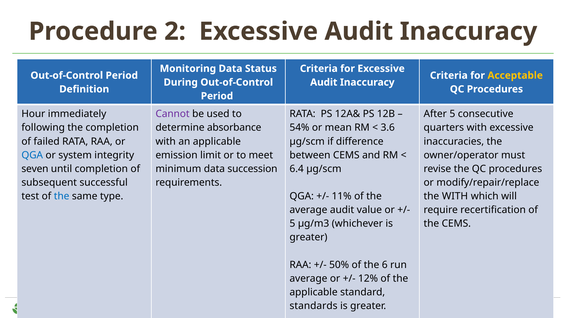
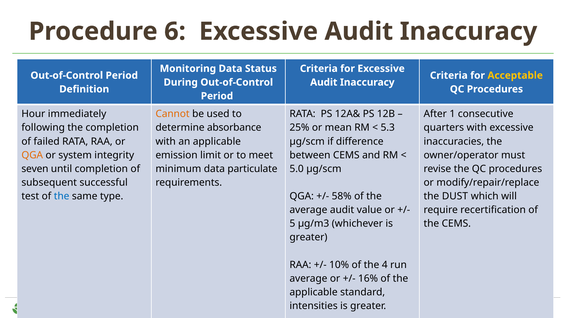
2: 2 -> 6 (175, 31)
Cannot colour: purple -> orange (173, 114)
After 5: 5 -> 1 (452, 114)
54%: 54% -> 25% (299, 128)
3.6: 3.6 -> 5.3 (388, 128)
QGA colour: blue -> orange (32, 155)
succession: succession -> particulate (252, 169)
6.4: 6.4 -> 5.0 (297, 169)
11%: 11% -> 58% (342, 196)
the WITH: WITH -> DUST (455, 196)
50%: 50% -> 10% (339, 265)
6: 6 -> 4 (385, 265)
12%: 12% -> 16% (368, 279)
standards: standards -> intensities (314, 306)
